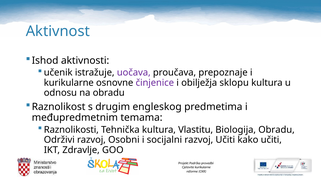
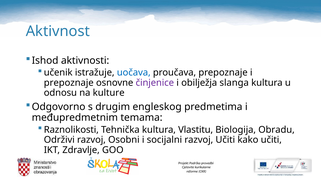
uočava colour: purple -> blue (134, 72)
kurikularne: kurikularne -> prepoznaje (69, 83)
sklopu: sklopu -> slanga (234, 83)
na obradu: obradu -> kulture (109, 93)
Raznolikost: Raznolikost -> Odgovorno (59, 106)
